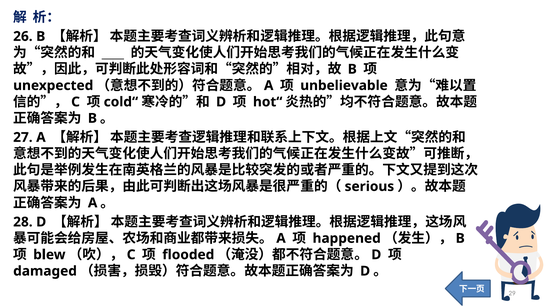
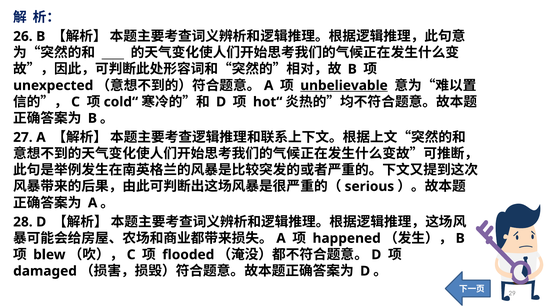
unbelievable underline: none -> present (344, 86)
